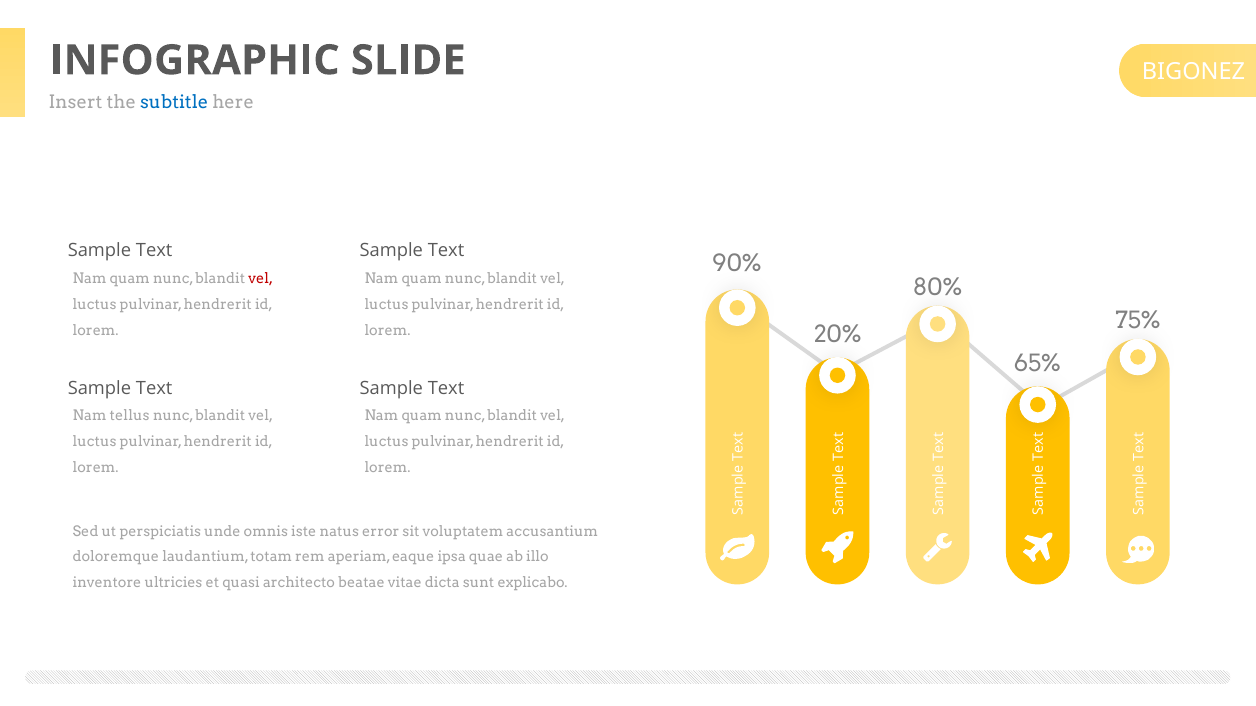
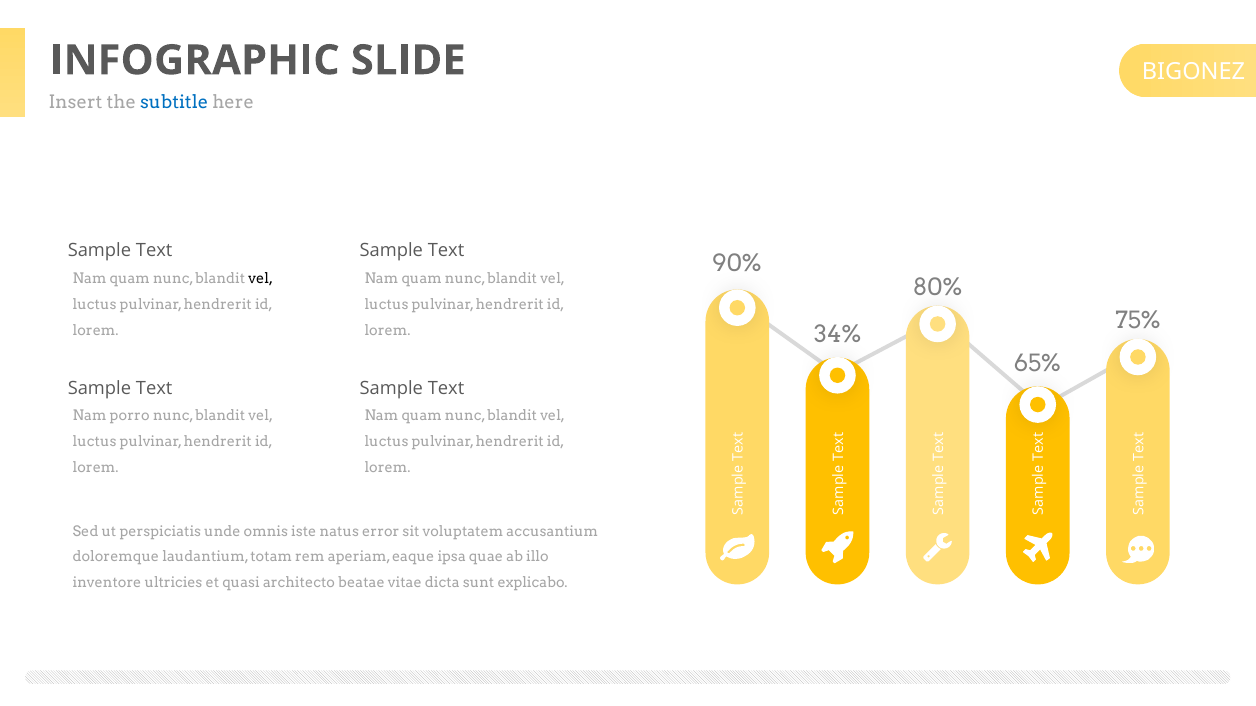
vel colour: red -> black (261, 279)
20%: 20% -> 34% (838, 335)
tellus: tellus -> porro (130, 416)
